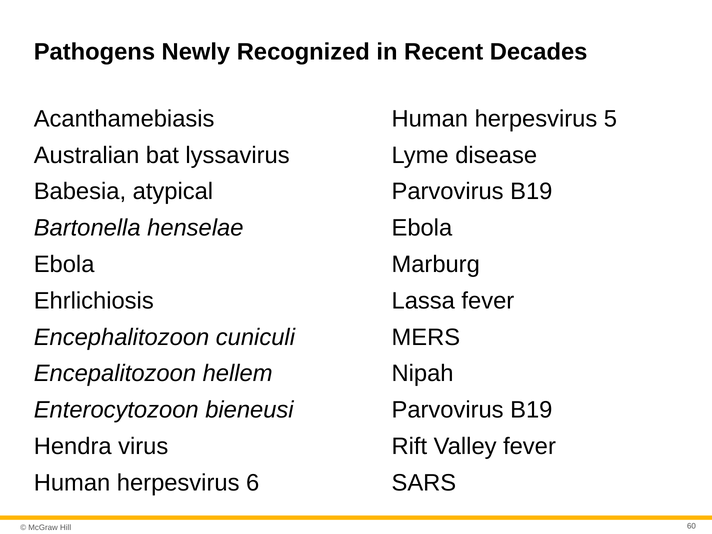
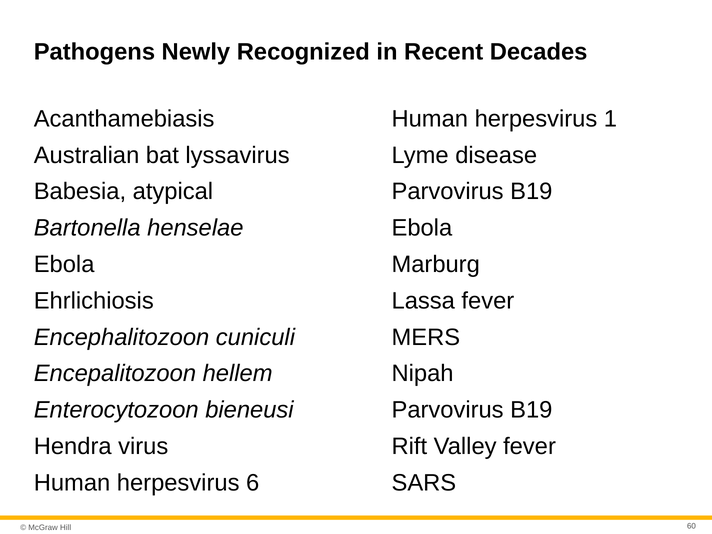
5: 5 -> 1 (610, 119)
